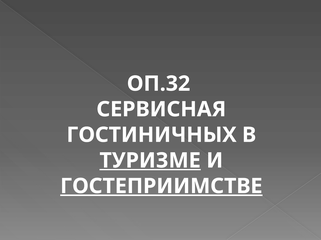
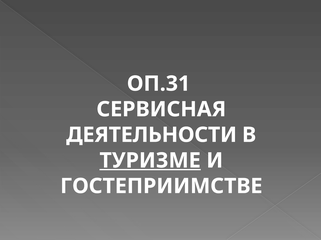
ОП.32: ОП.32 -> ОП.31 (159, 84)
ГОСТИНИЧНЫХ: ГОСТИНИЧНЫХ -> ДЕЯТЕЛЬНОСТИ (152, 135)
ГОСТЕПРИИМСТВЕ underline: present -> none (161, 187)
